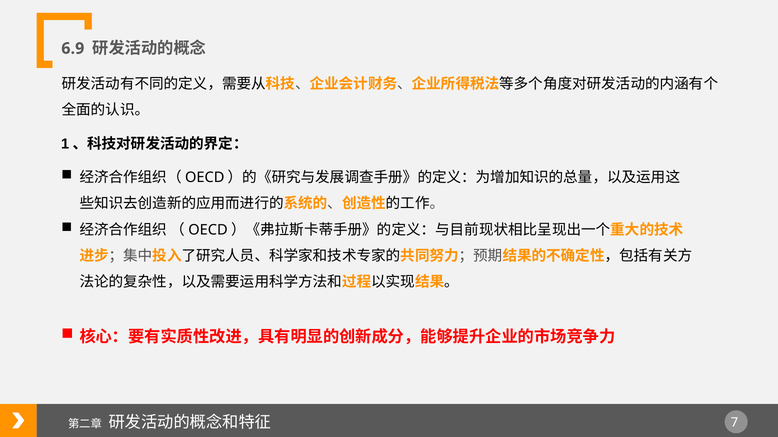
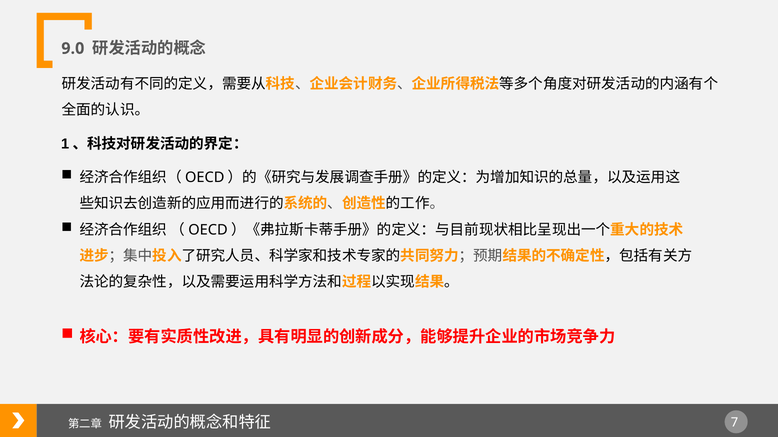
6.9: 6.9 -> 9.0 (73, 49)
